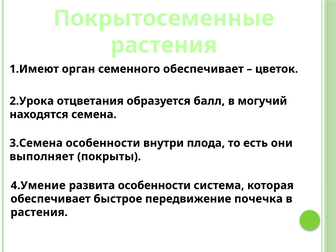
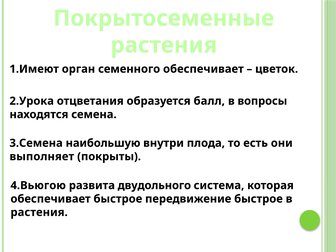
могучий: могучий -> вопросы (262, 101)
3.Семена особенности: особенности -> наибольшую (103, 143)
4.Умение: 4.Умение -> 4.Вьюгою (38, 185)
развита особенности: особенности -> двудольного (154, 185)
передвижение почечка: почечка -> быстрое (258, 199)
